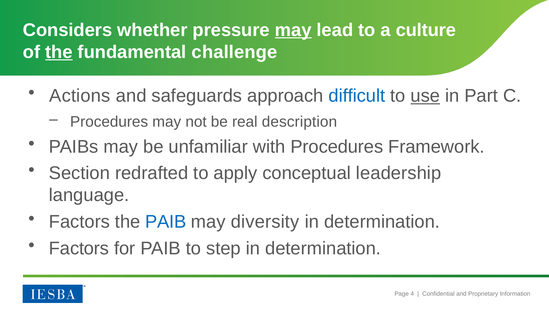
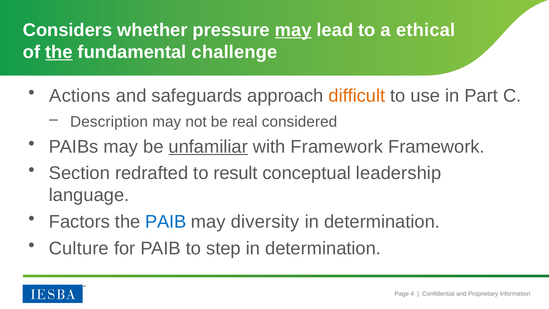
culture: culture -> ethical (426, 30)
difficult colour: blue -> orange (357, 96)
use underline: present -> none (425, 96)
Procedures: Procedures -> Description (109, 122)
description: description -> considered (299, 122)
unfamiliar underline: none -> present (208, 147)
with Procedures: Procedures -> Framework (337, 147)
apply: apply -> result (236, 173)
Factors: Factors -> Culture (79, 248)
